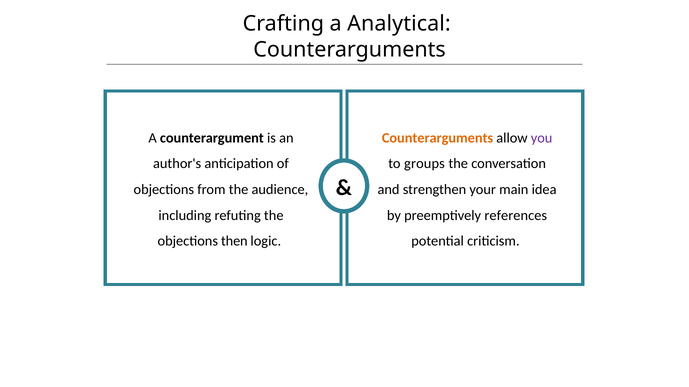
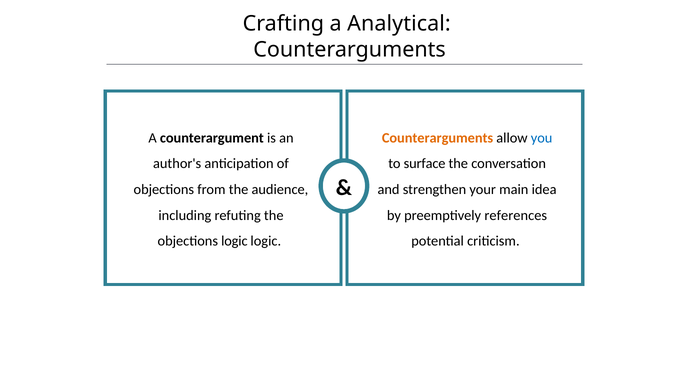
you colour: purple -> blue (542, 138)
groups: groups -> surface (425, 164)
objections then: then -> logic (234, 241)
